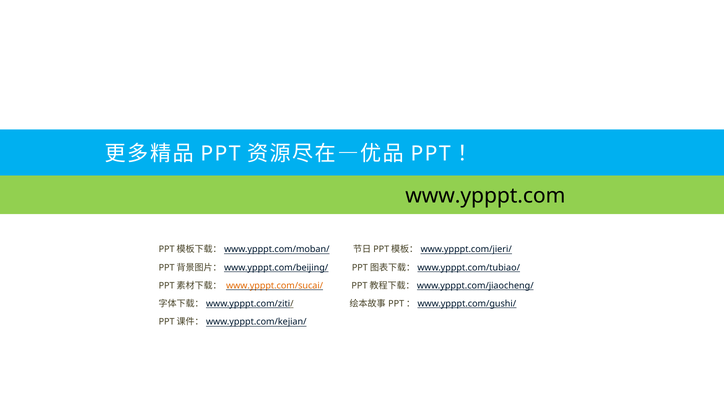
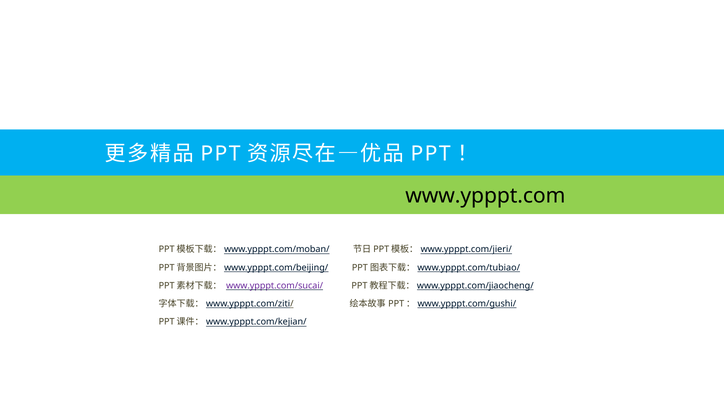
www.ypppt.com/sucai/ colour: orange -> purple (275, 286)
